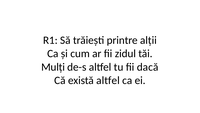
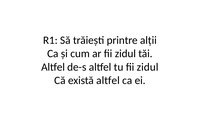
Mulți: Mulți -> Altfel (53, 67)
tu fii dacă: dacă -> zidul (148, 67)
